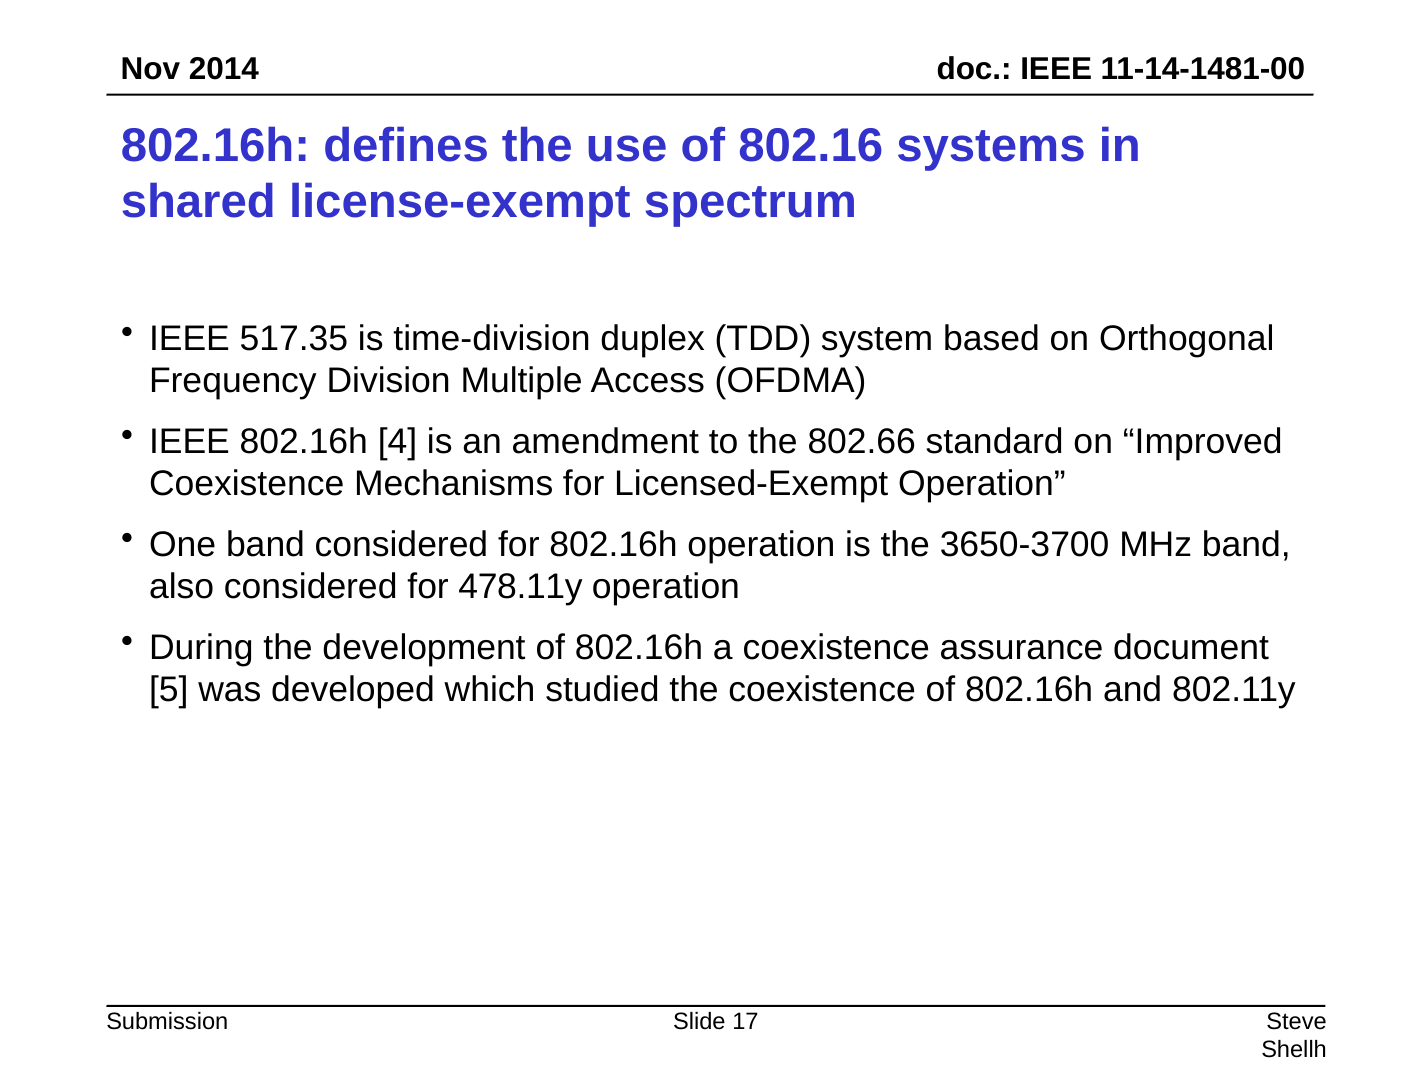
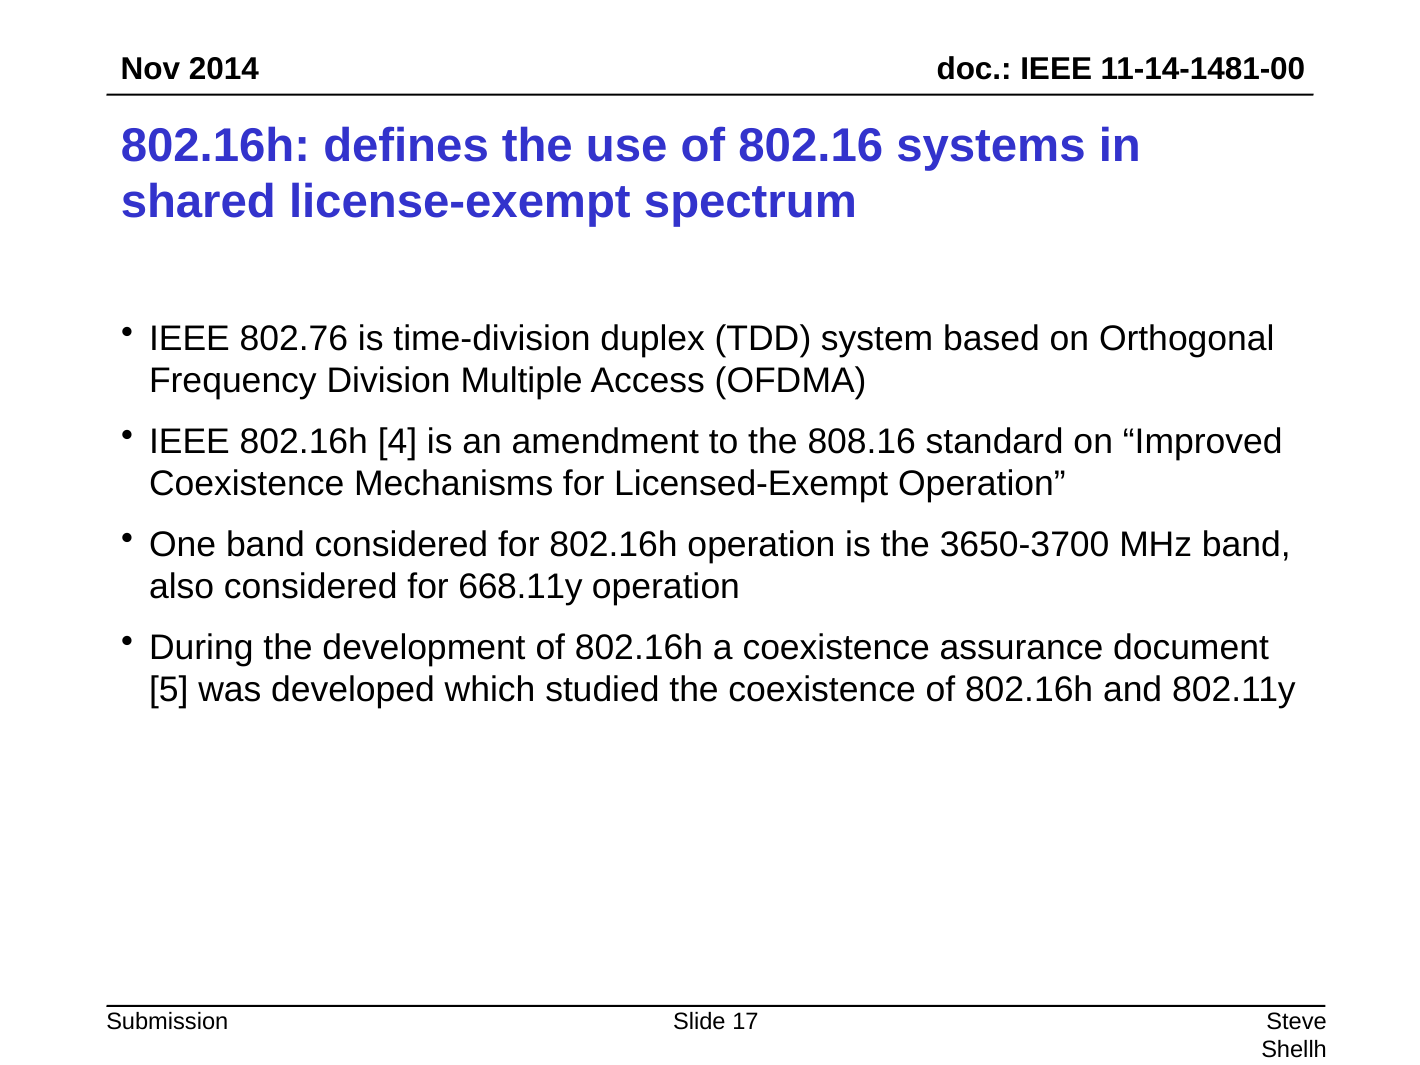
517.35: 517.35 -> 802.76 (294, 339)
802.66: 802.66 -> 808.16 (862, 442)
478.11y: 478.11y -> 668.11y (521, 587)
